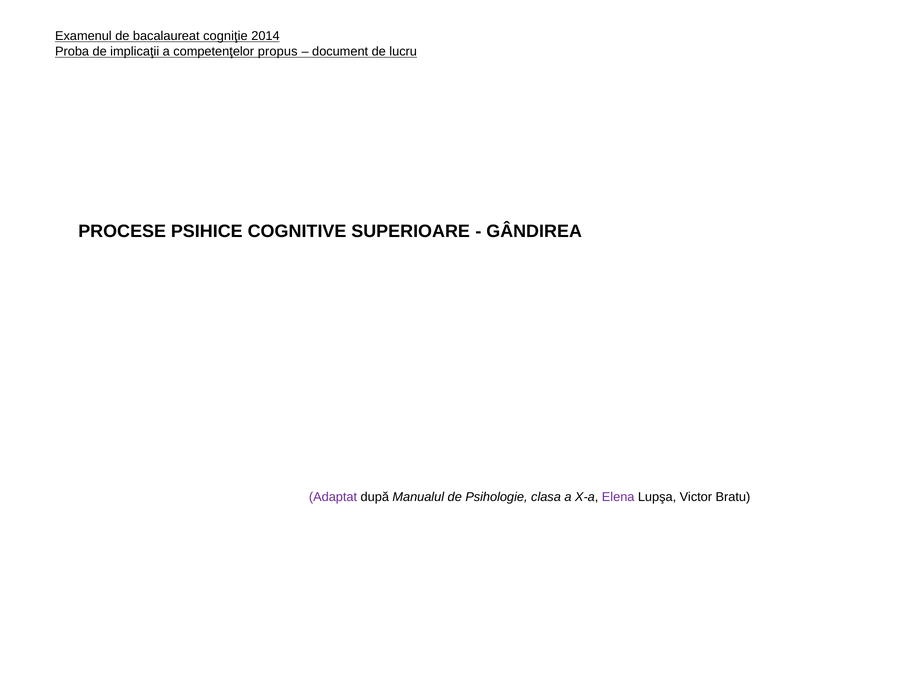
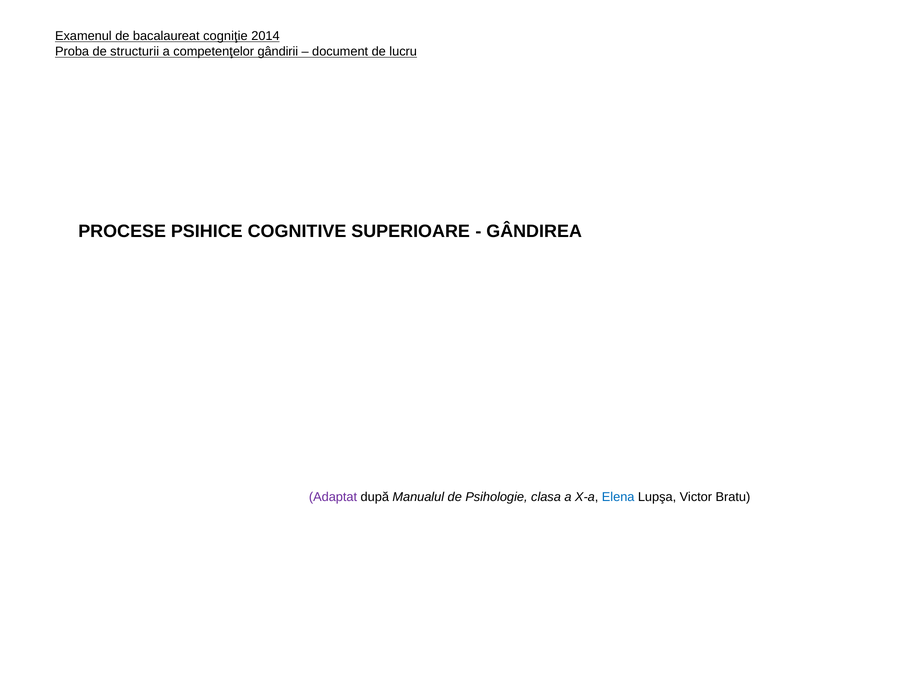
implicaţii: implicaţii -> structurii (135, 51)
propus: propus -> gândirii (278, 51)
Elena colour: purple -> blue (618, 497)
